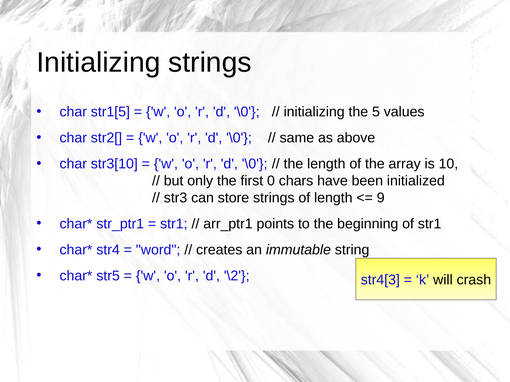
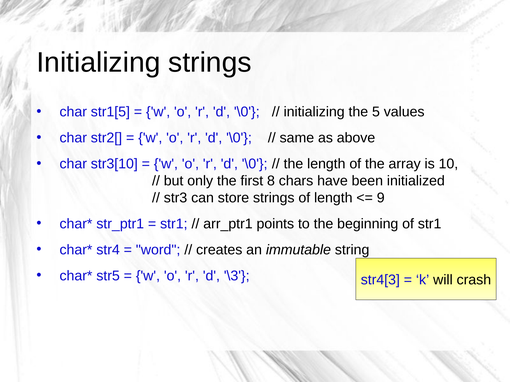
0: 0 -> 8 (271, 181)
\2: \2 -> \3 (237, 276)
